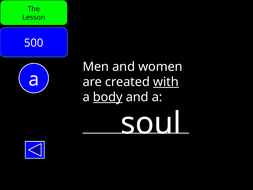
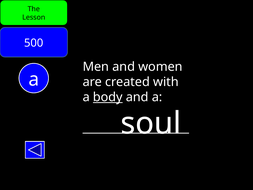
with underline: present -> none (166, 82)
